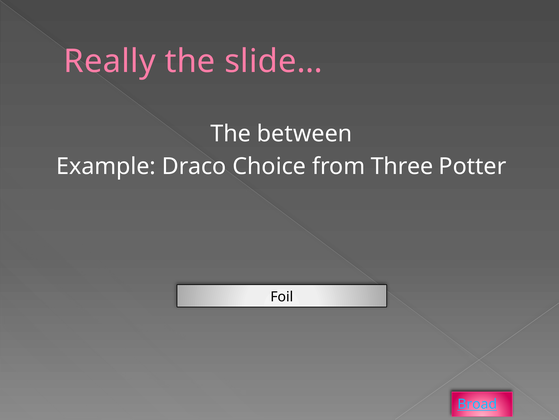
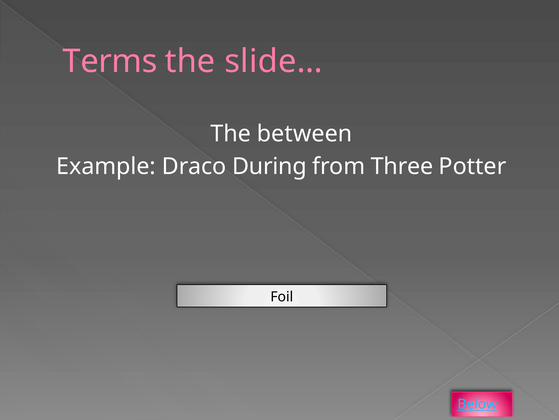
Really: Really -> Terms (110, 61)
Choice: Choice -> During (269, 166)
Broad: Broad -> Below (477, 403)
